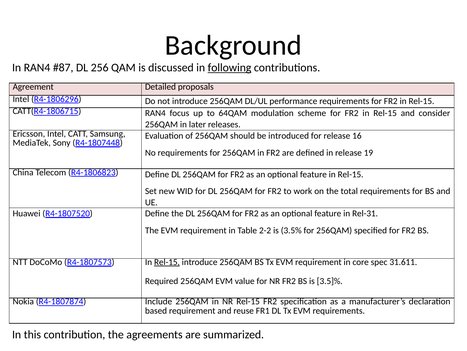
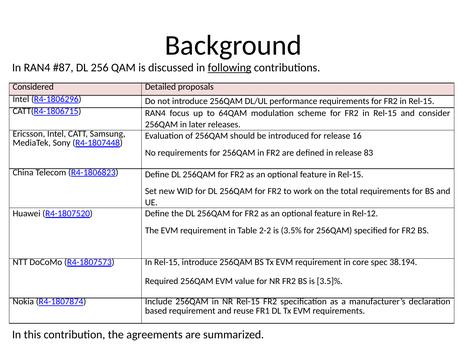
Agreement: Agreement -> Considered (33, 87)
19: 19 -> 83 (368, 152)
Rel-31: Rel-31 -> Rel-12 (365, 213)
Rel-15 underline: present -> none (167, 262)
31.611: 31.611 -> 38.194 (403, 262)
